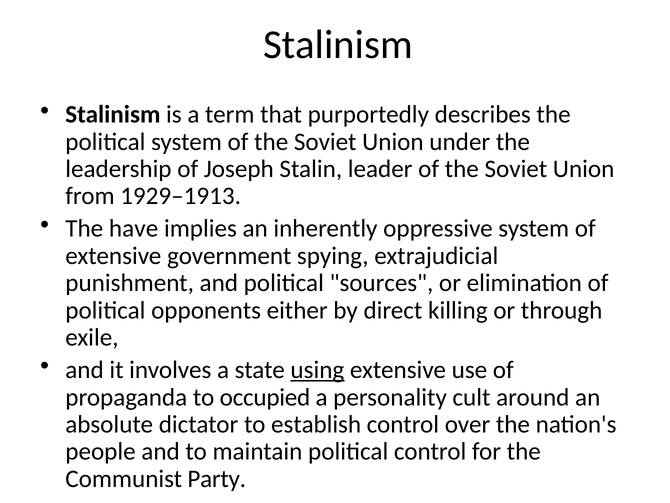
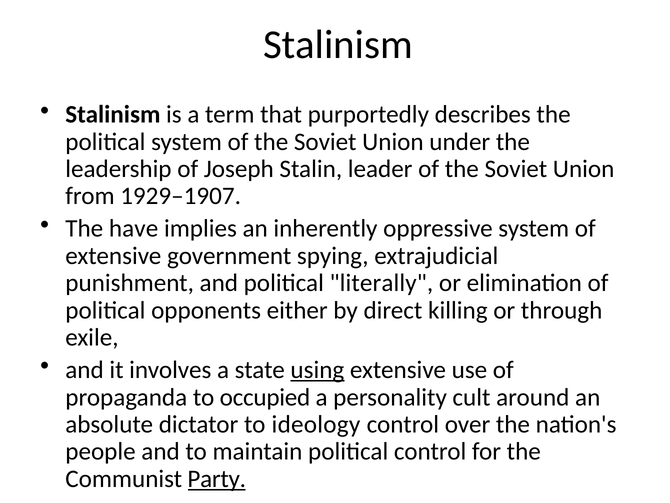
1929–1913: 1929–1913 -> 1929–1907 (181, 196)
sources: sources -> literally (381, 283)
establish: establish -> ideology (316, 424)
Party underline: none -> present (217, 478)
